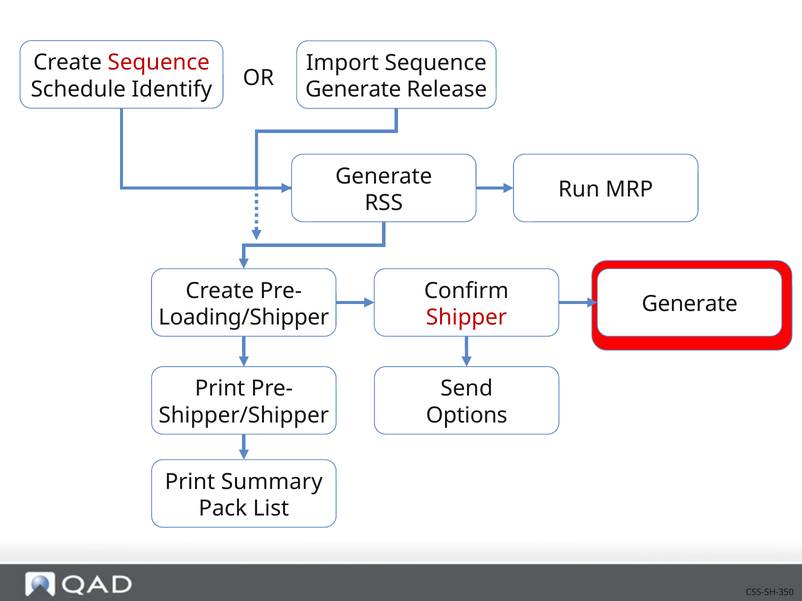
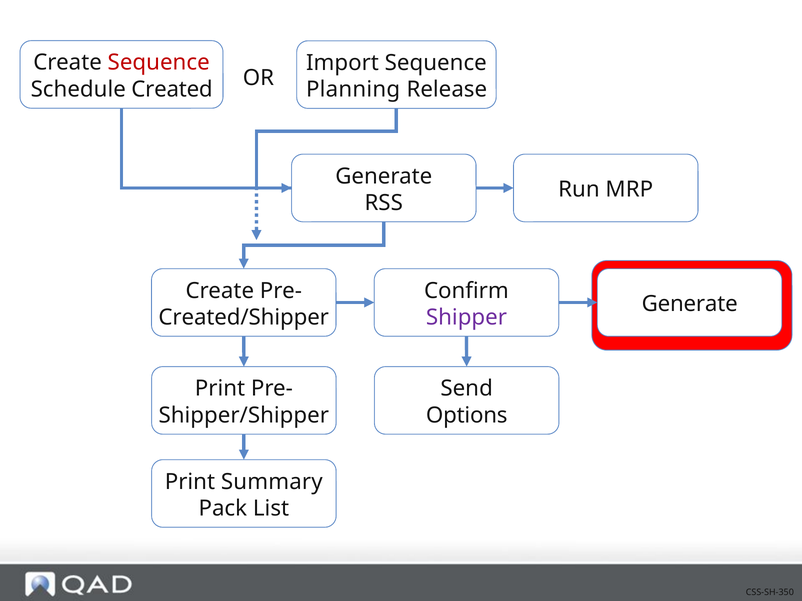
Identify: Identify -> Created (172, 89)
Generate: Generate -> Planning (353, 90)
Loading/Shipper: Loading/Shipper -> Created/Shipper (244, 318)
Shipper colour: red -> purple (466, 318)
